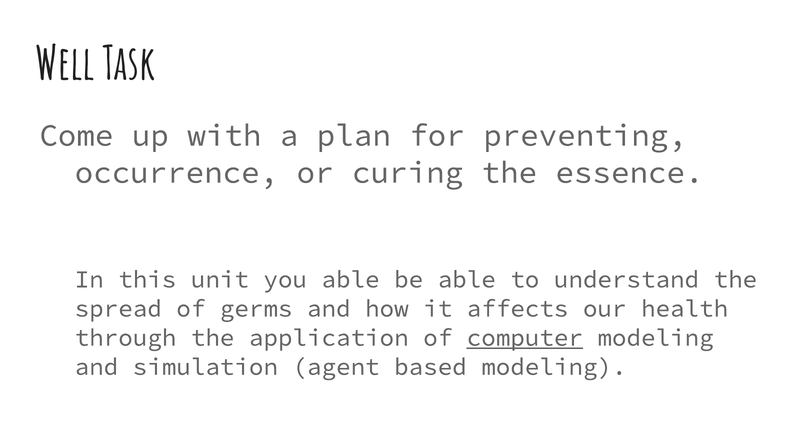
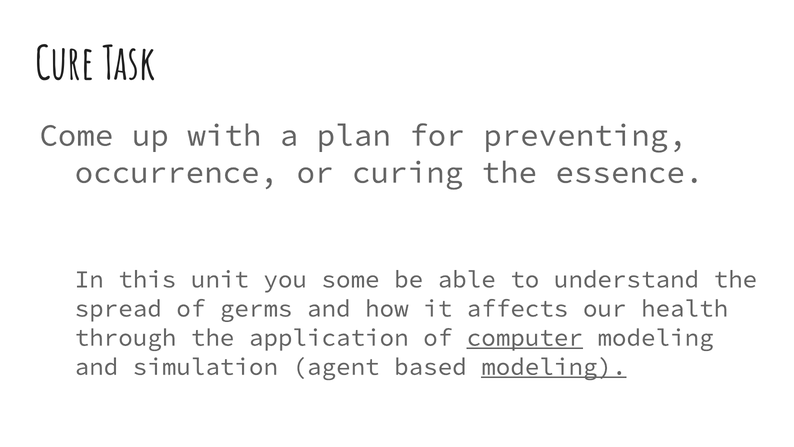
Well: Well -> Cure (65, 64)
you able: able -> some (351, 279)
modeling underline: none -> present (554, 366)
